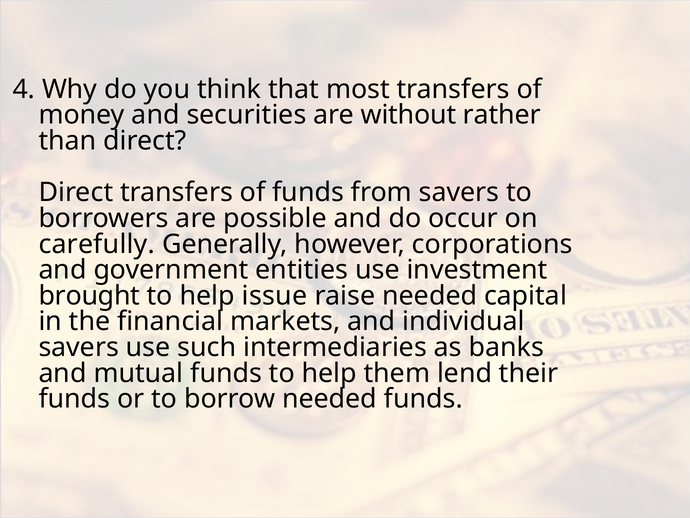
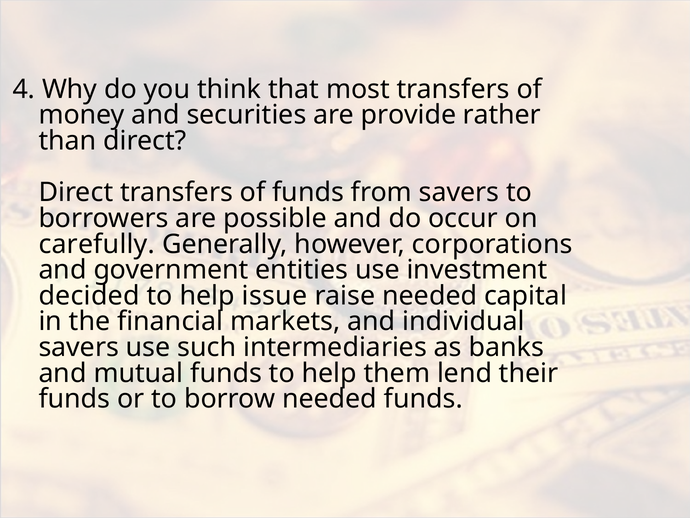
without: without -> provide (409, 115)
brought: brought -> decided (89, 295)
